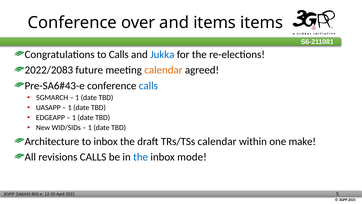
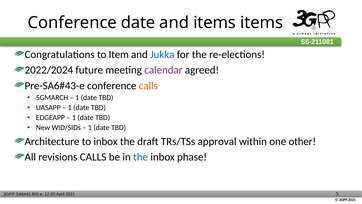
Conference over: over -> date (138, 22)
to Calls: Calls -> Item (119, 54)
2022/2083: 2022/2083 -> 2022/2024 (49, 70)
calendar colour: orange -> purple (163, 70)
calls colour: blue -> orange (148, 86)
TRs/TSs calendar: calendar -> approval (217, 141)
make: make -> other (302, 141)
mode: mode -> phase (192, 157)
